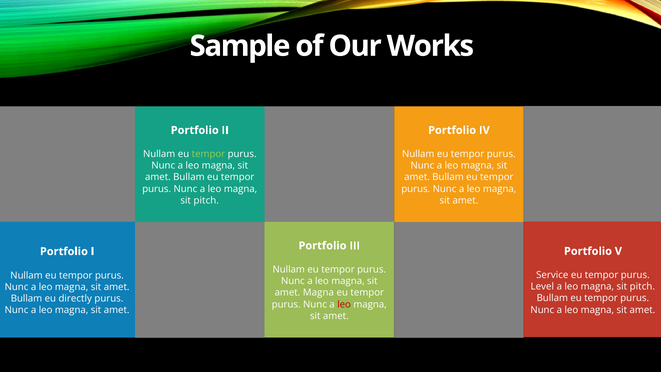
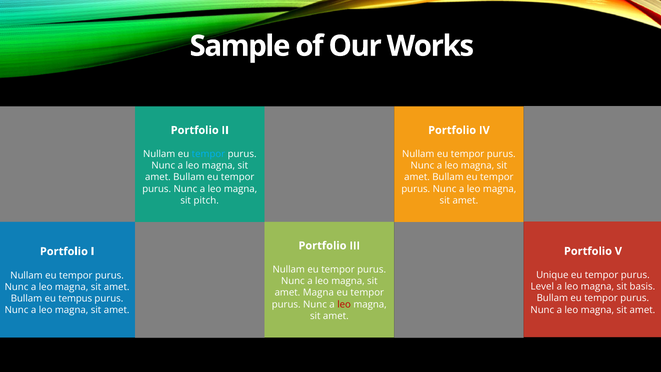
tempor colour: light green -> light blue (208, 154)
Service: Service -> Unique (552, 275)
pitch: pitch -> basis (642, 287)
directly: directly -> tempus (75, 298)
